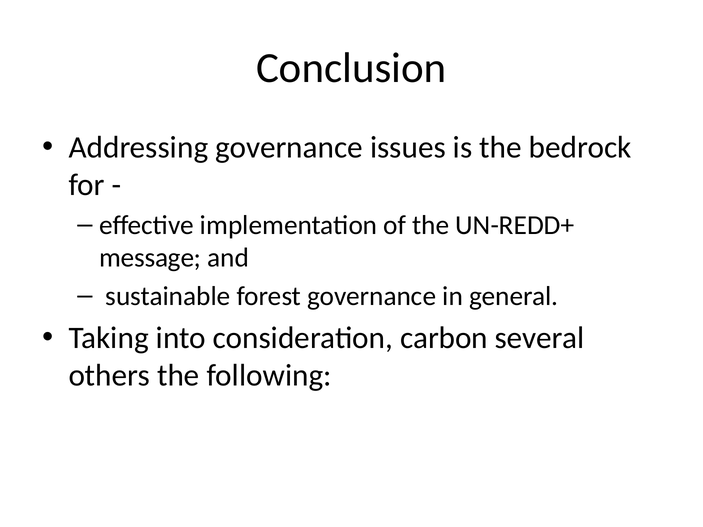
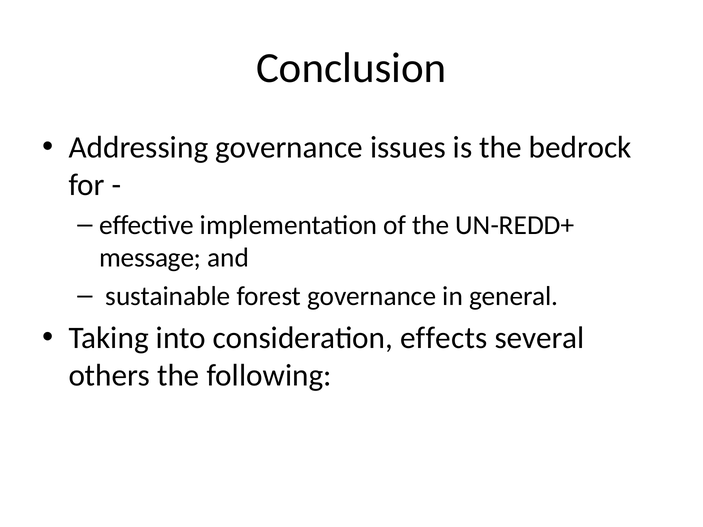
carbon: carbon -> effects (444, 338)
